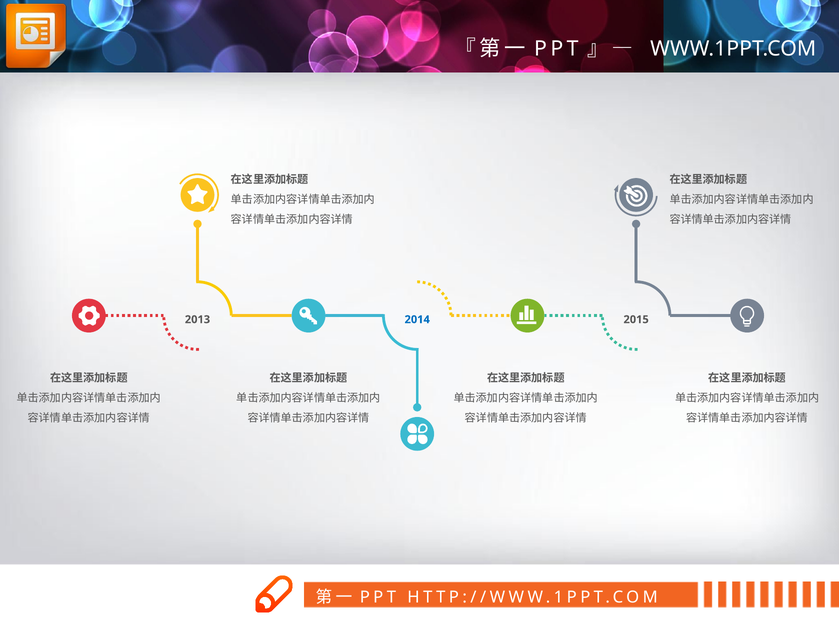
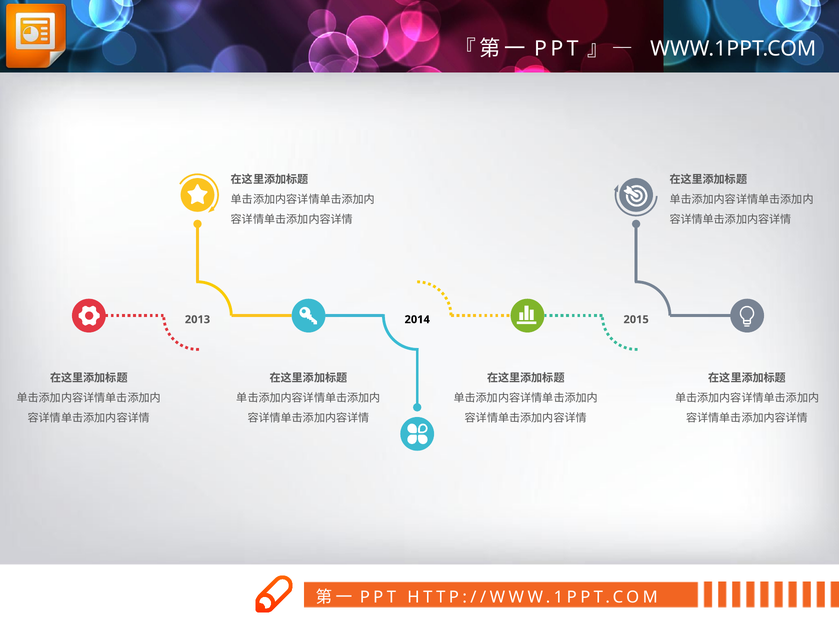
2014 colour: blue -> black (417, 320)
